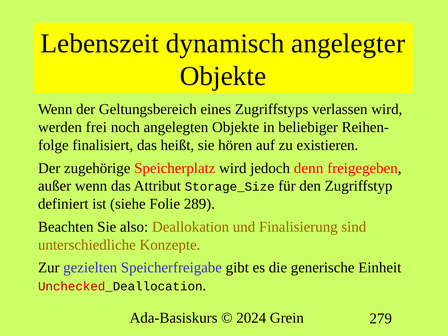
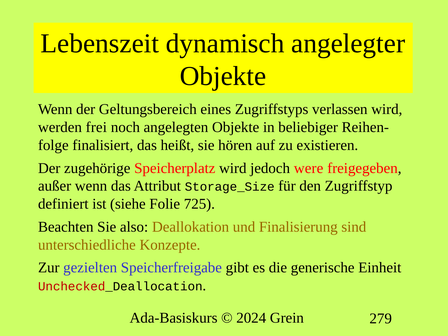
denn: denn -> were (309, 168)
289: 289 -> 725 (199, 204)
